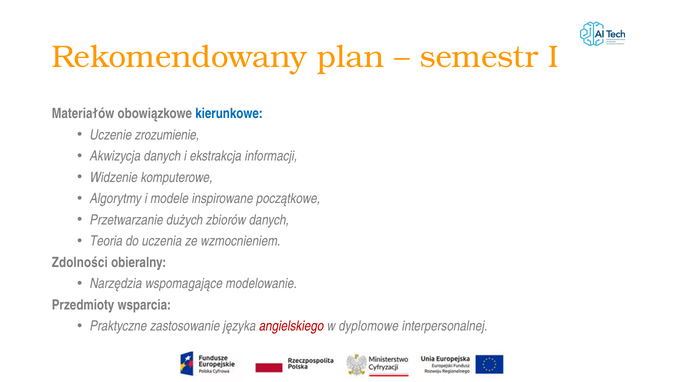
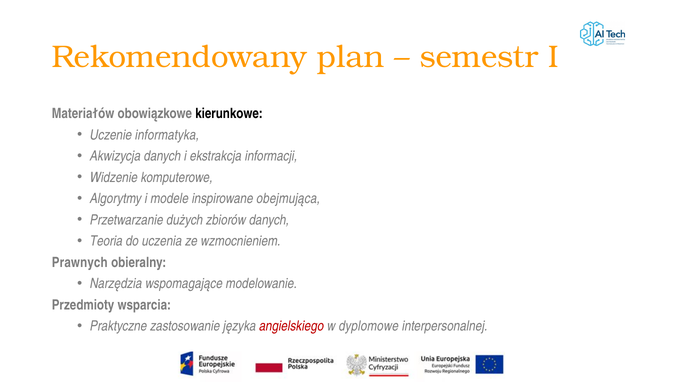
kierunkowe colour: blue -> black (229, 114)
zrozumienie: zrozumienie -> informatyka (167, 135)
początkowe: początkowe -> obejmująca (288, 199)
Zdolności: Zdolności -> Prawnych (80, 262)
